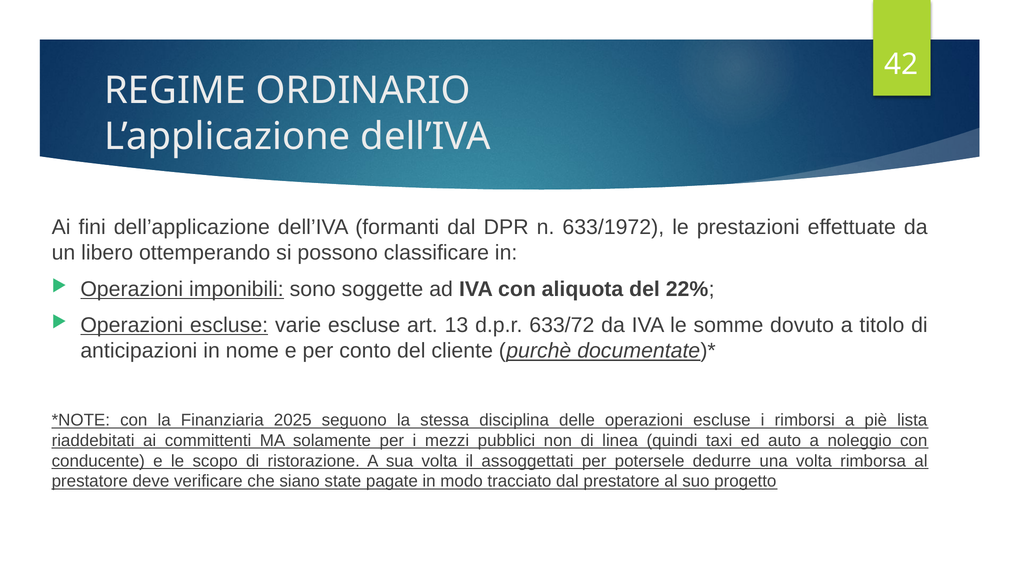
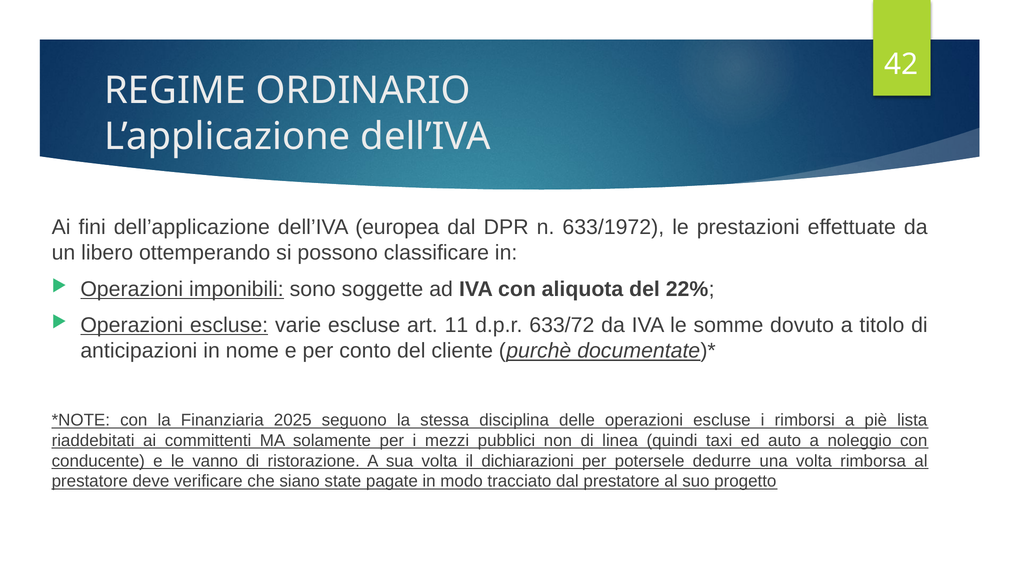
formanti: formanti -> europea (397, 227)
13: 13 -> 11 (456, 325)
scopo: scopo -> vanno (215, 461)
assoggettati: assoggettati -> dichiarazioni (528, 461)
